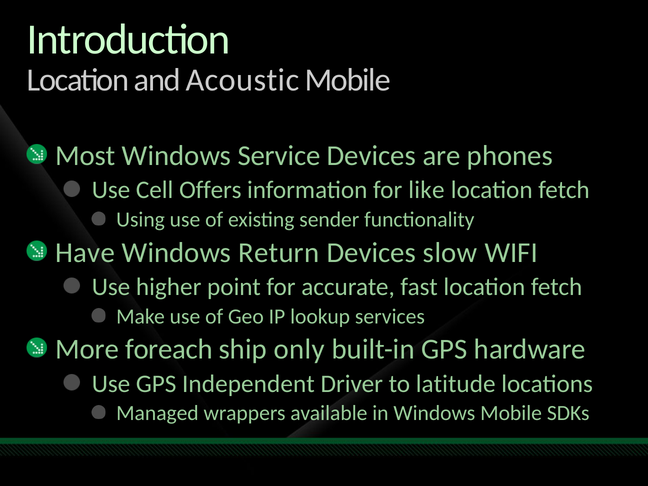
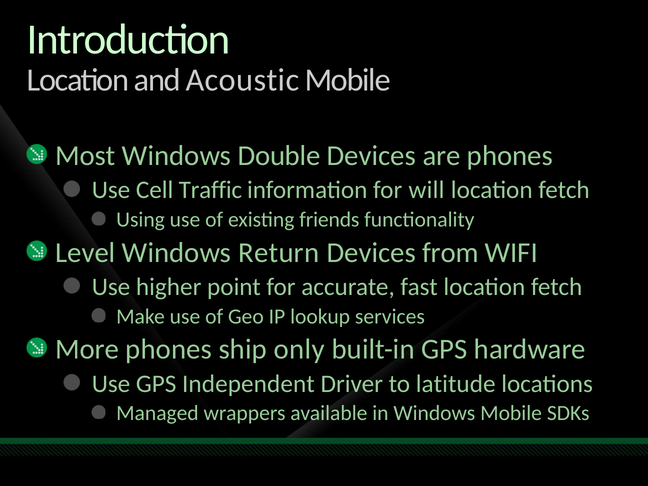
Service: Service -> Double (279, 156)
Offers: Offers -> Traffic (210, 190)
like: like -> will (426, 190)
sender: sender -> friends (329, 220)
Have: Have -> Level (85, 253)
slow: slow -> from (450, 253)
More foreach: foreach -> phones (169, 349)
